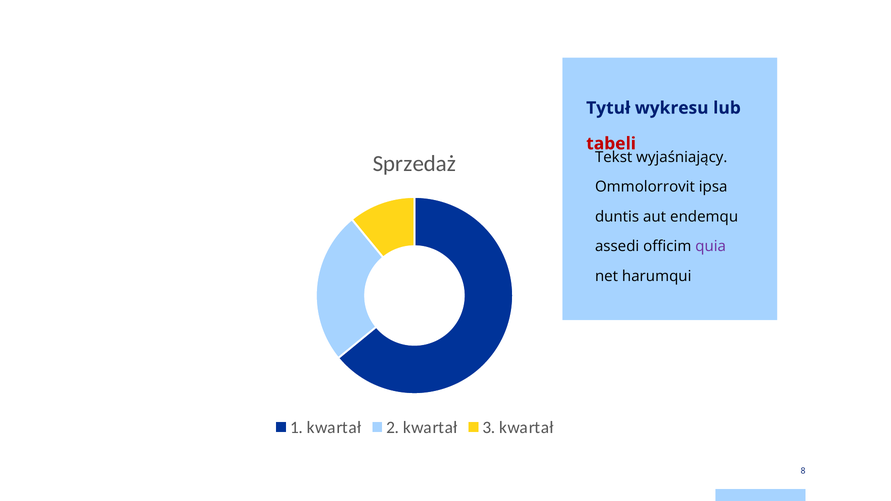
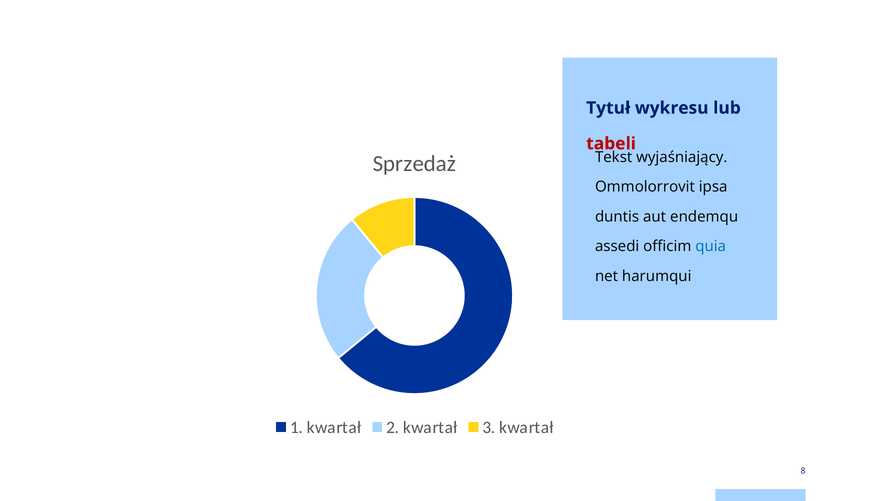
quia colour: purple -> blue (711, 246)
